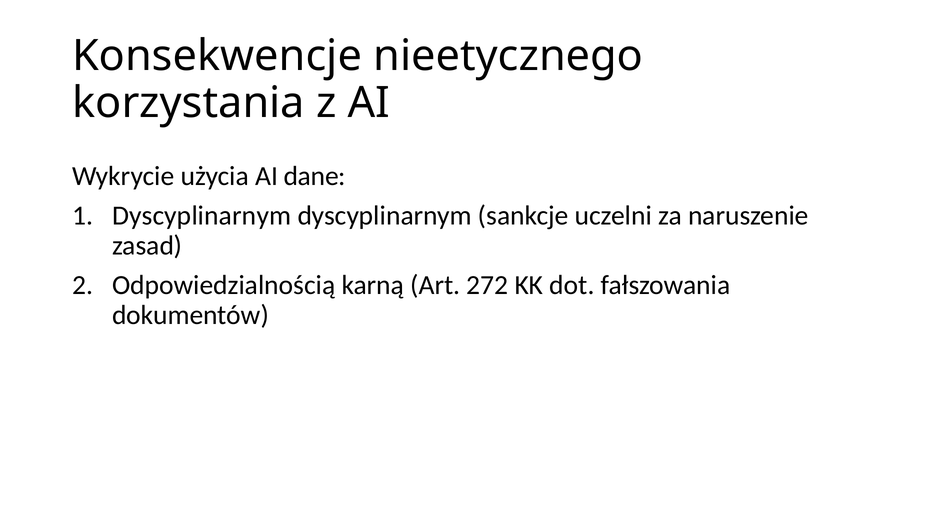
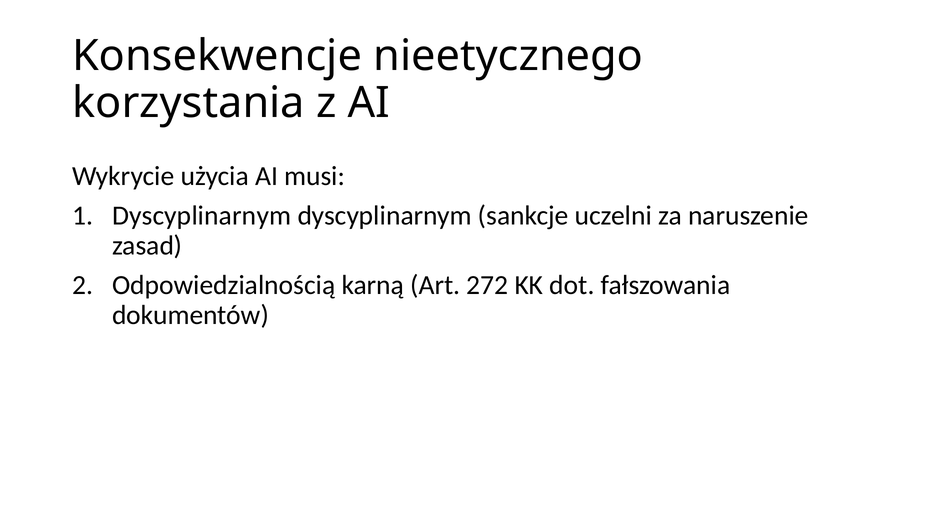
dane: dane -> musi (315, 176)
